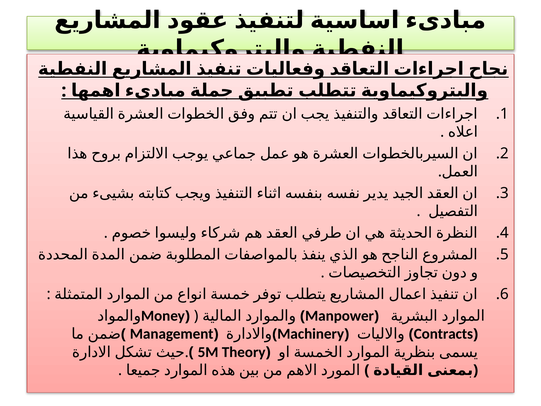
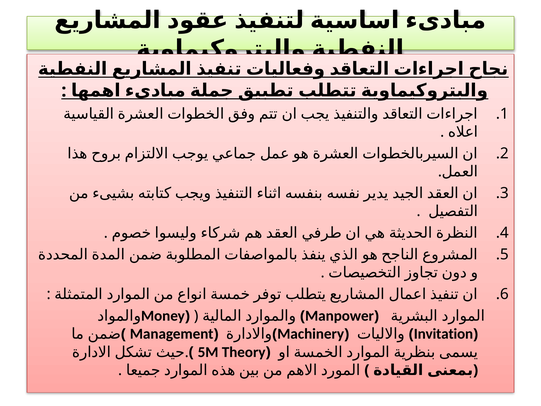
Contracts: Contracts -> Invitation (443, 334)
